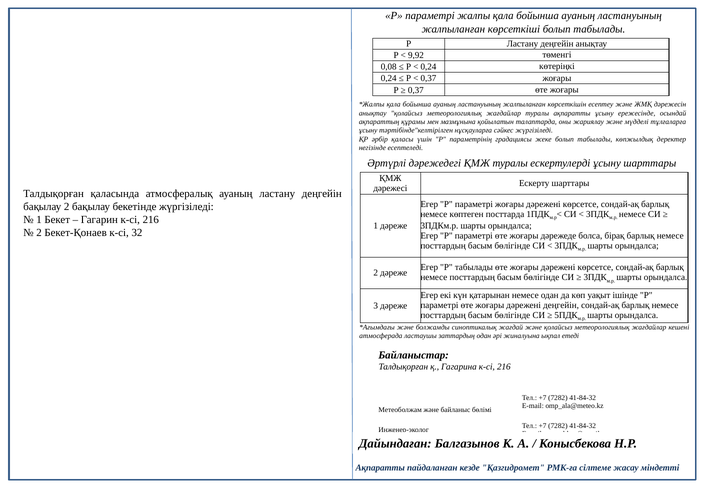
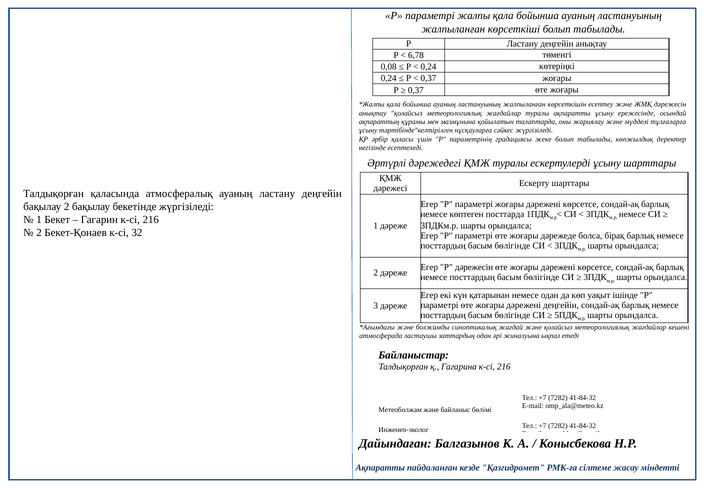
9,92: 9,92 -> 6,78 (416, 55)
Р табылады: табылады -> дәрежесін (474, 267)
